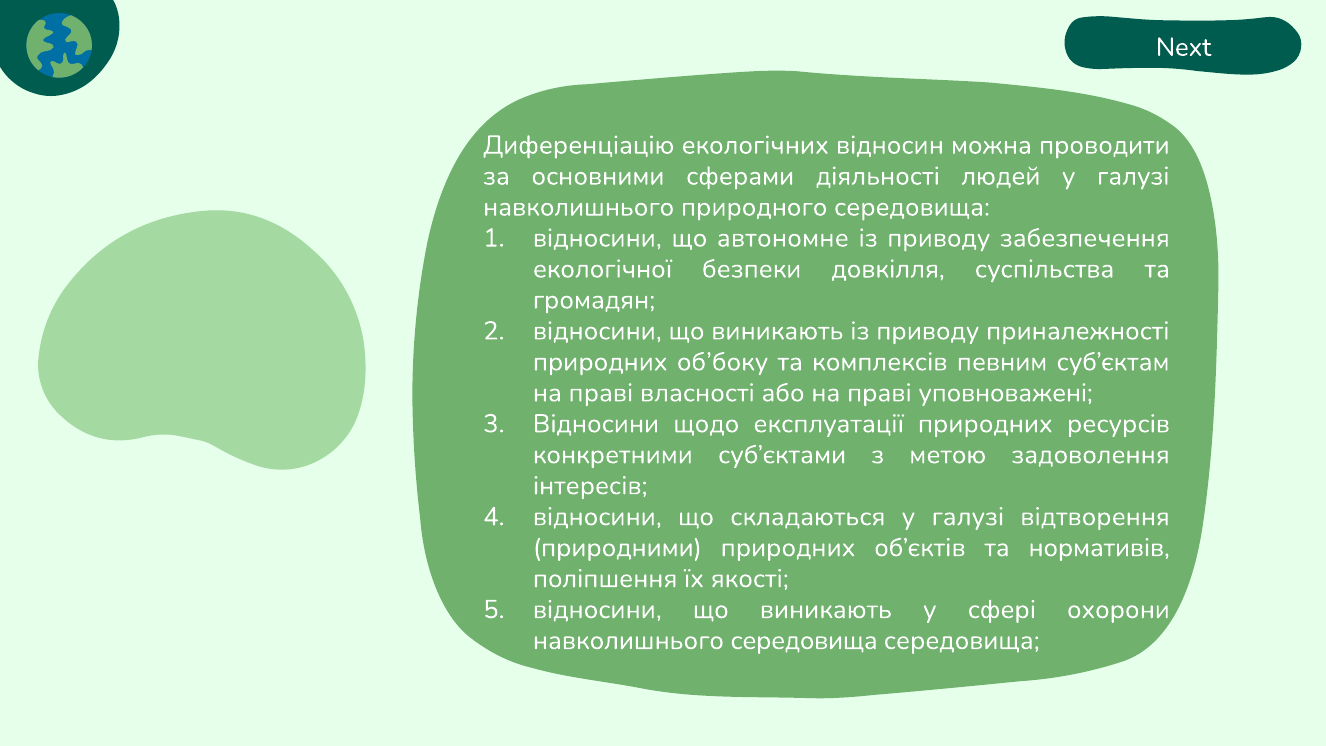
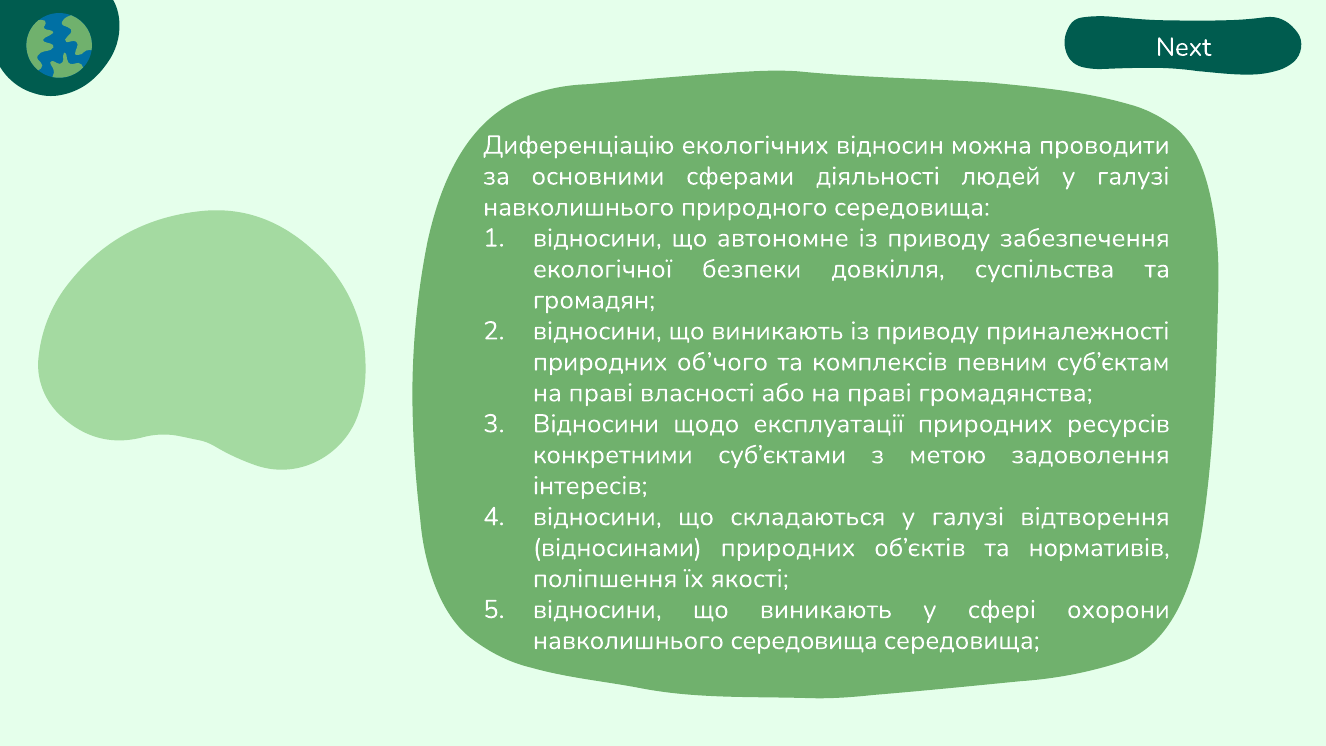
об’боку: об’боку -> об’чого (722, 362)
уповноважені: уповноважені -> громадянства (1005, 393)
природними: природними -> відносинами (617, 548)
